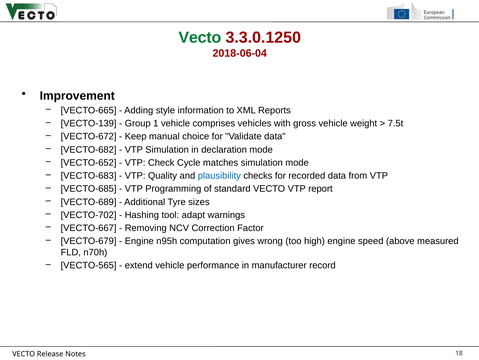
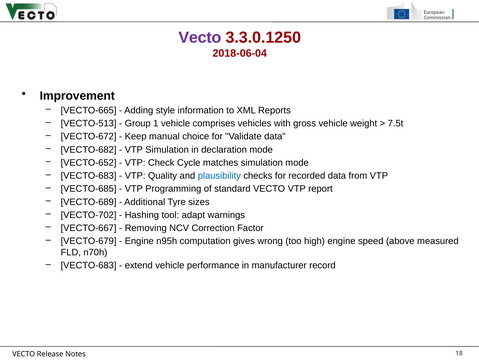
Vecto colour: green -> purple (200, 38)
VECTO-139: VECTO-139 -> VECTO-513 (89, 123)
VECTO-565: VECTO-565 -> VECTO-683 (89, 265)
